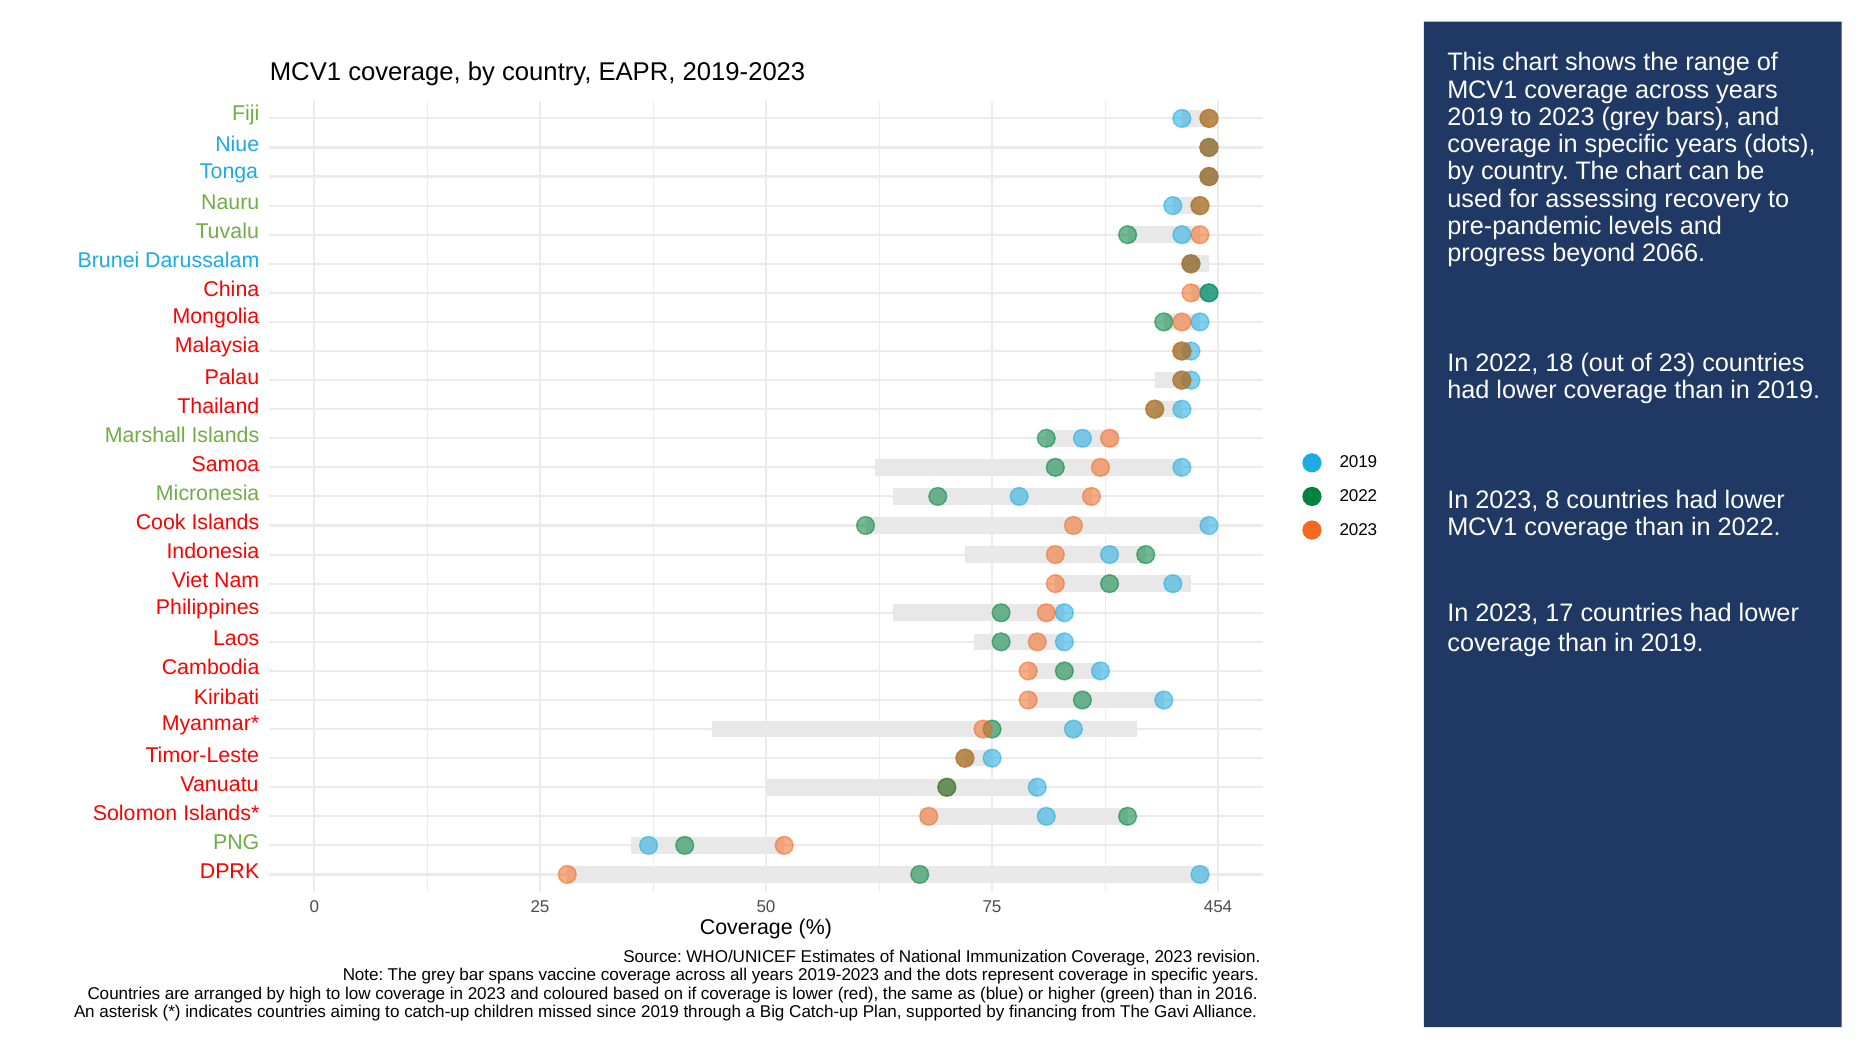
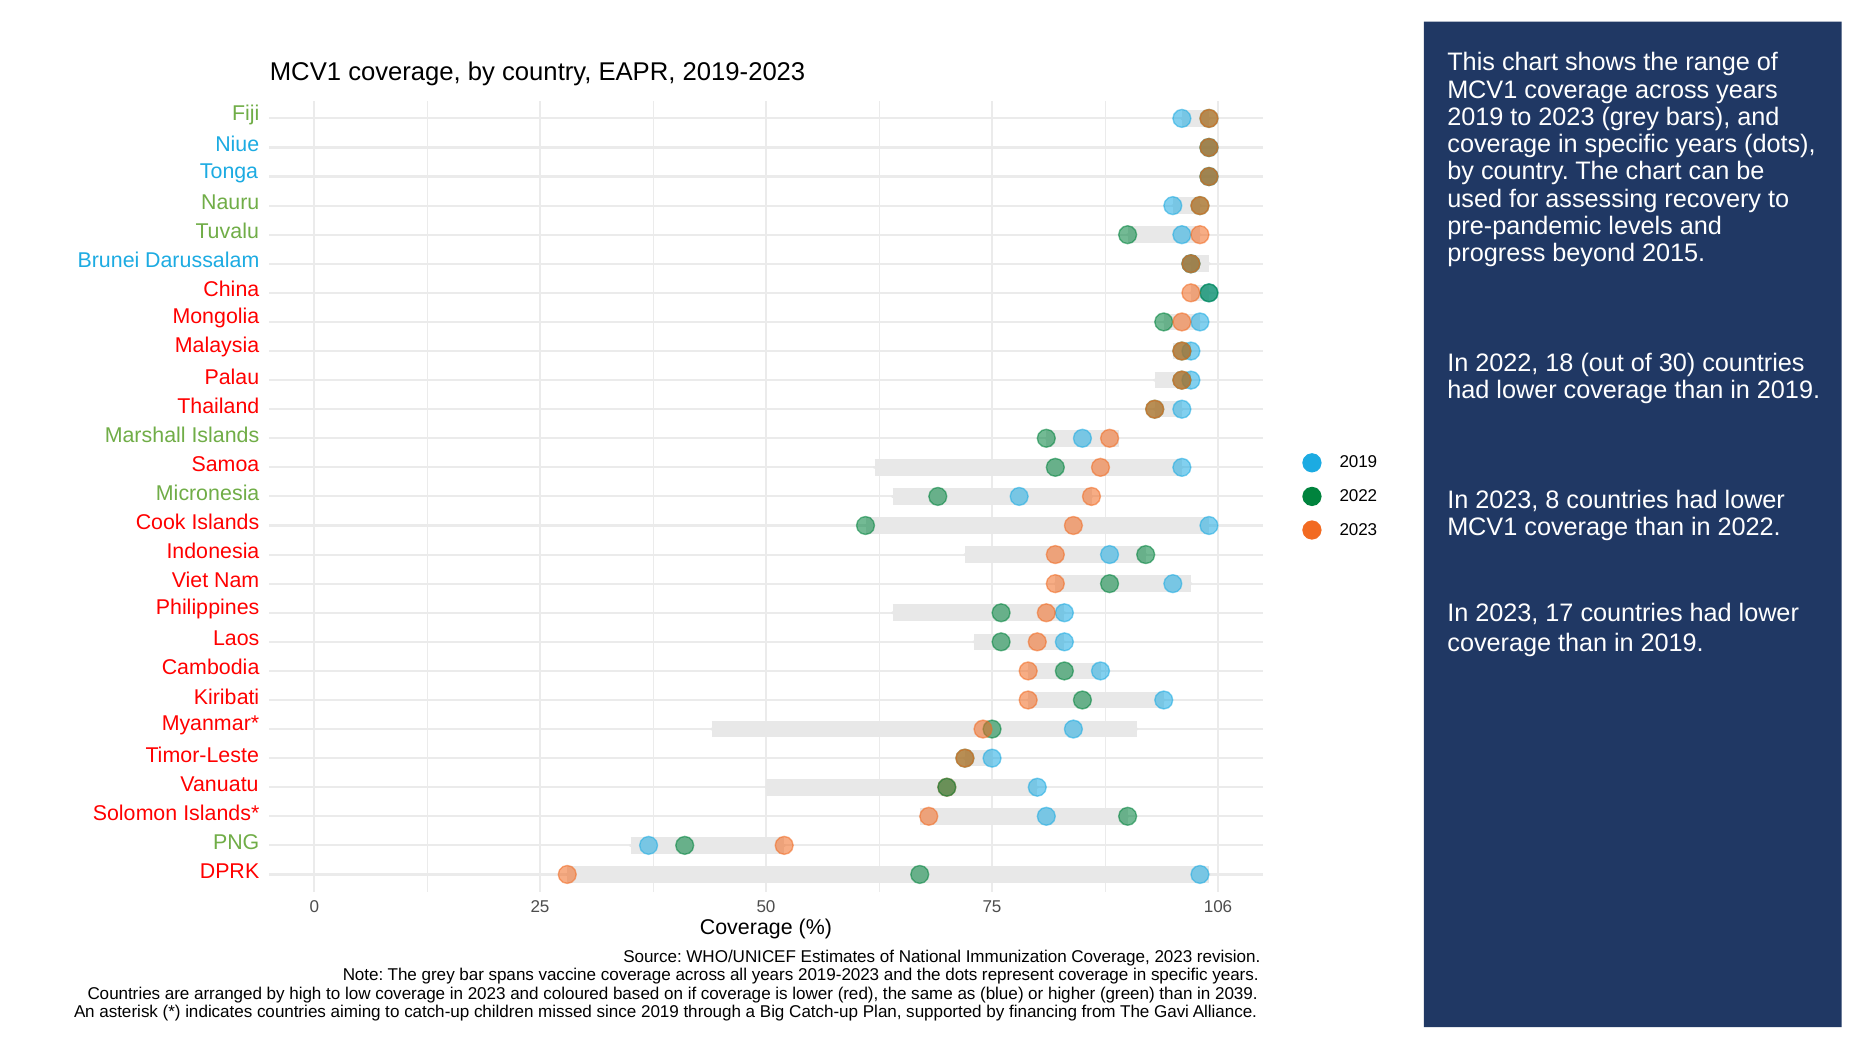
2066: 2066 -> 2015 (1674, 254)
23: 23 -> 30 (1677, 363)
454: 454 -> 106 (1218, 907)
2016: 2016 -> 2039 (1236, 994)
